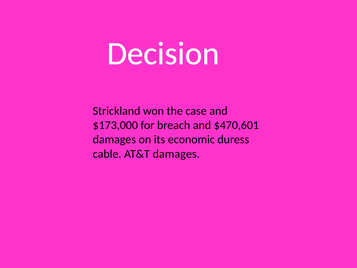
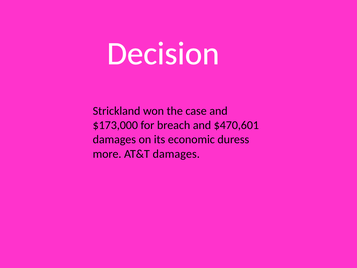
cable: cable -> more (107, 154)
